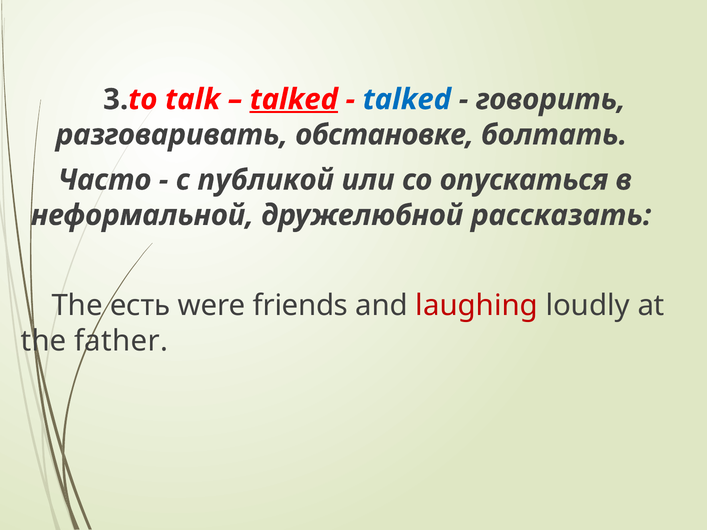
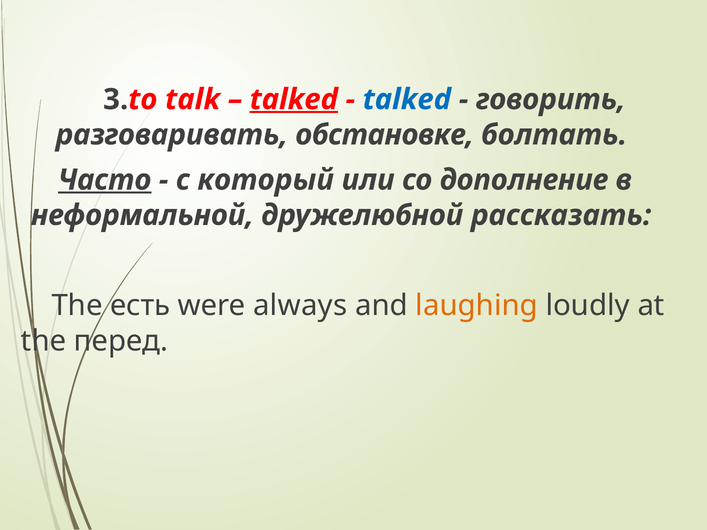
Часто underline: none -> present (105, 180)
публикой: публикой -> который (266, 180)
опускаться: опускаться -> дополнение (524, 180)
friends: friends -> always (300, 306)
laughing colour: red -> orange (477, 306)
father: father -> перед (121, 341)
